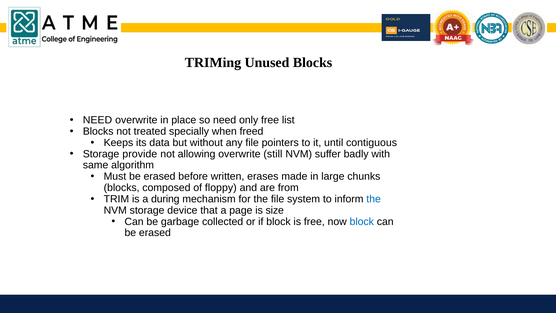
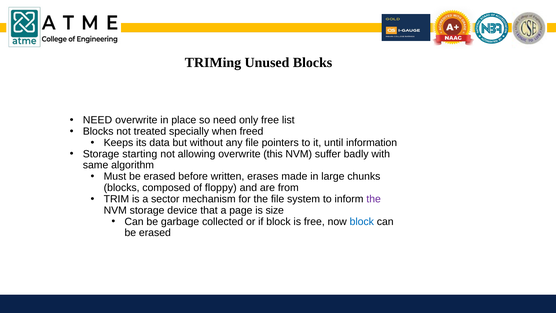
contiguous: contiguous -> information (372, 143)
provide: provide -> starting (140, 154)
still: still -> this (273, 154)
during: during -> sector (165, 199)
the colour: blue -> purple (374, 199)
